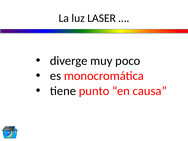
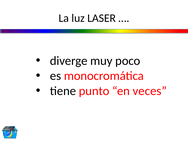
causa: causa -> veces (150, 91)
